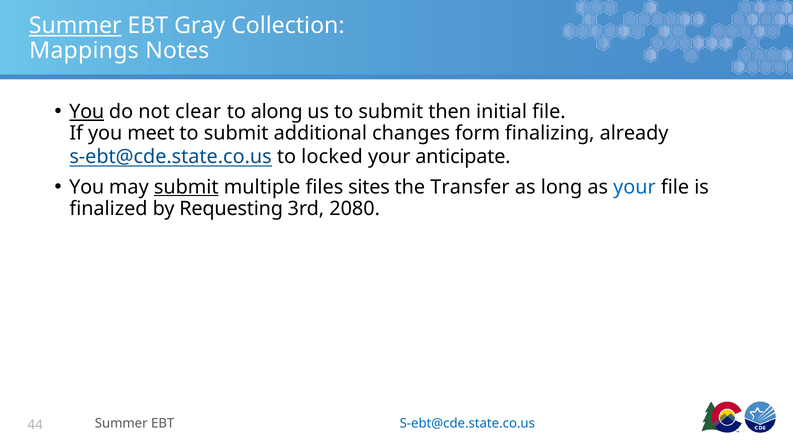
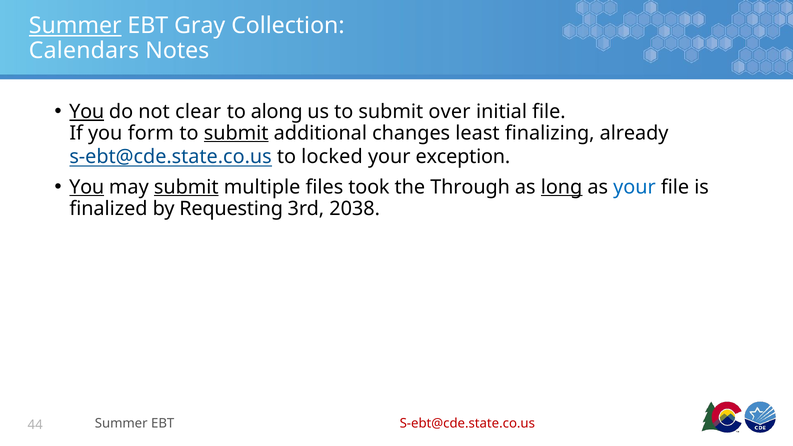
Mappings: Mappings -> Calendars (84, 51)
then: then -> over (450, 112)
meet: meet -> form (151, 133)
submit underline: none -> present (236, 133)
form: form -> least (477, 133)
anticipate: anticipate -> exception (463, 157)
You underline: none -> present (87, 187)
sites: sites -> took (369, 187)
Transfer: Transfer -> Through (470, 187)
long underline: none -> present (562, 187)
2080: 2080 -> 2038 (355, 209)
S-ebt@cde.state.co.us colour: blue -> red (467, 423)
